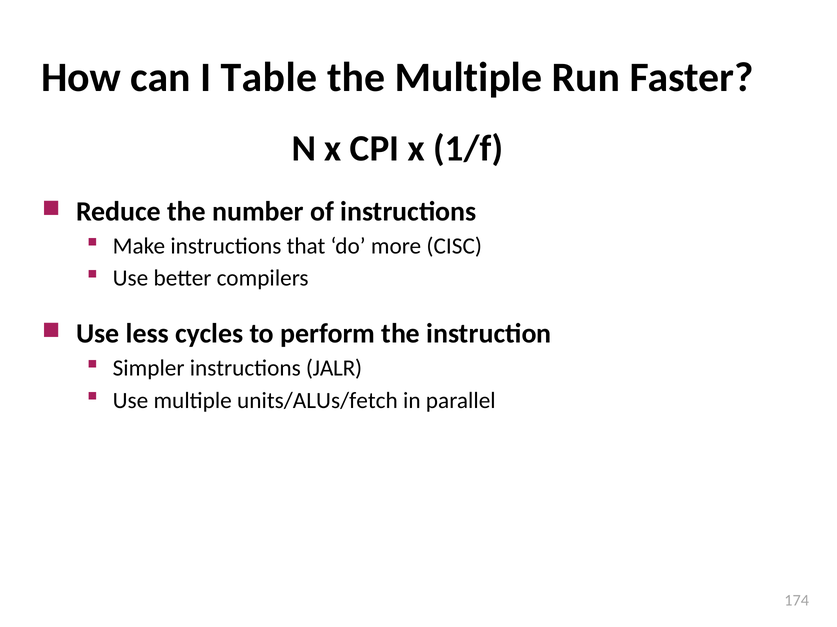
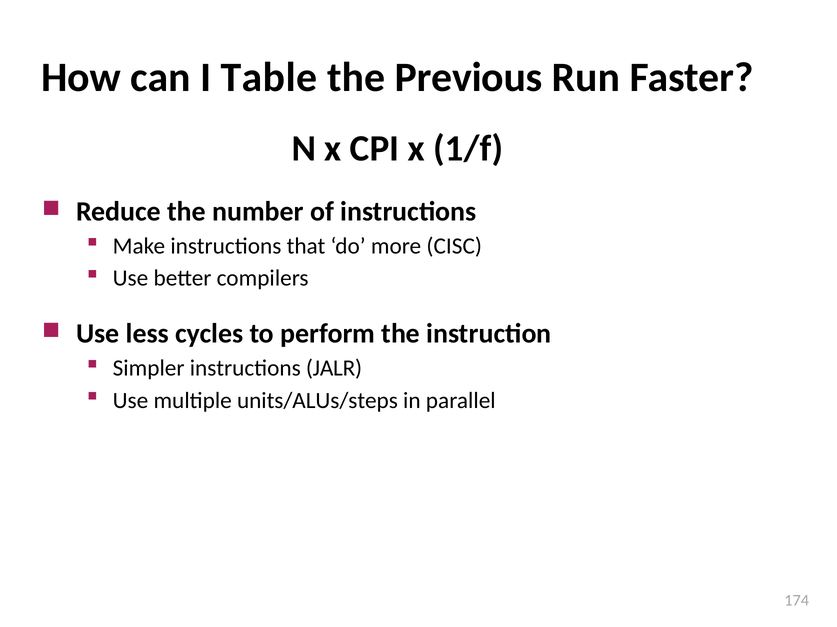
the Multiple: Multiple -> Previous (469, 78)
units/ALUs/fetch: units/ALUs/fetch -> units/ALUs/steps (317, 401)
